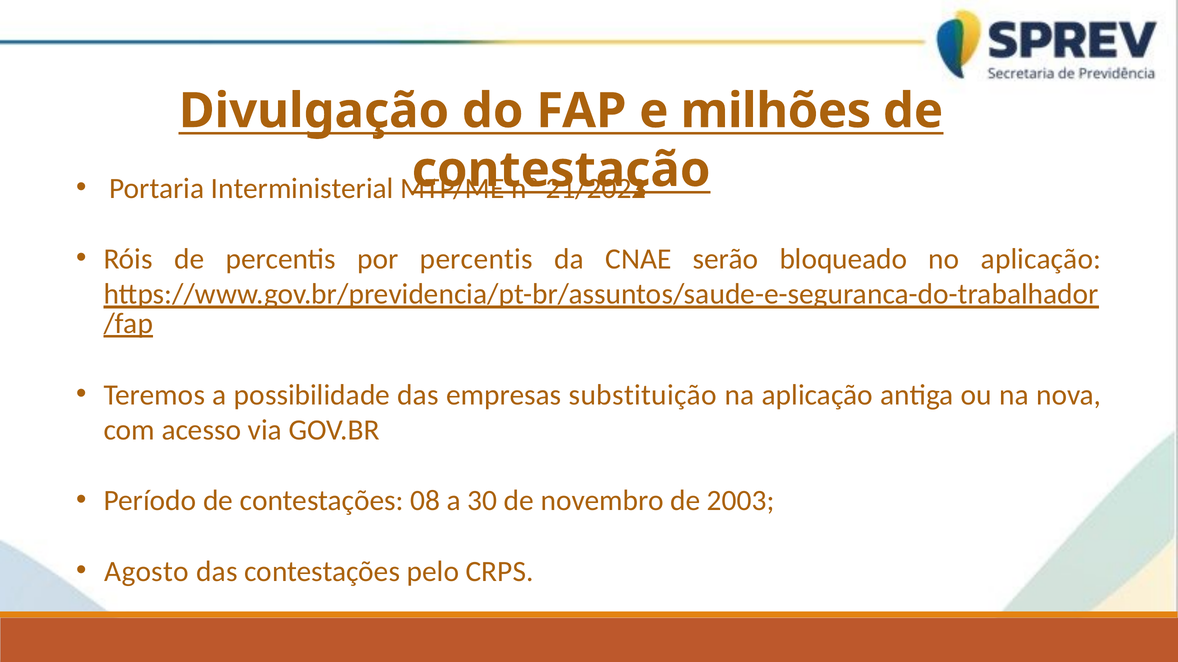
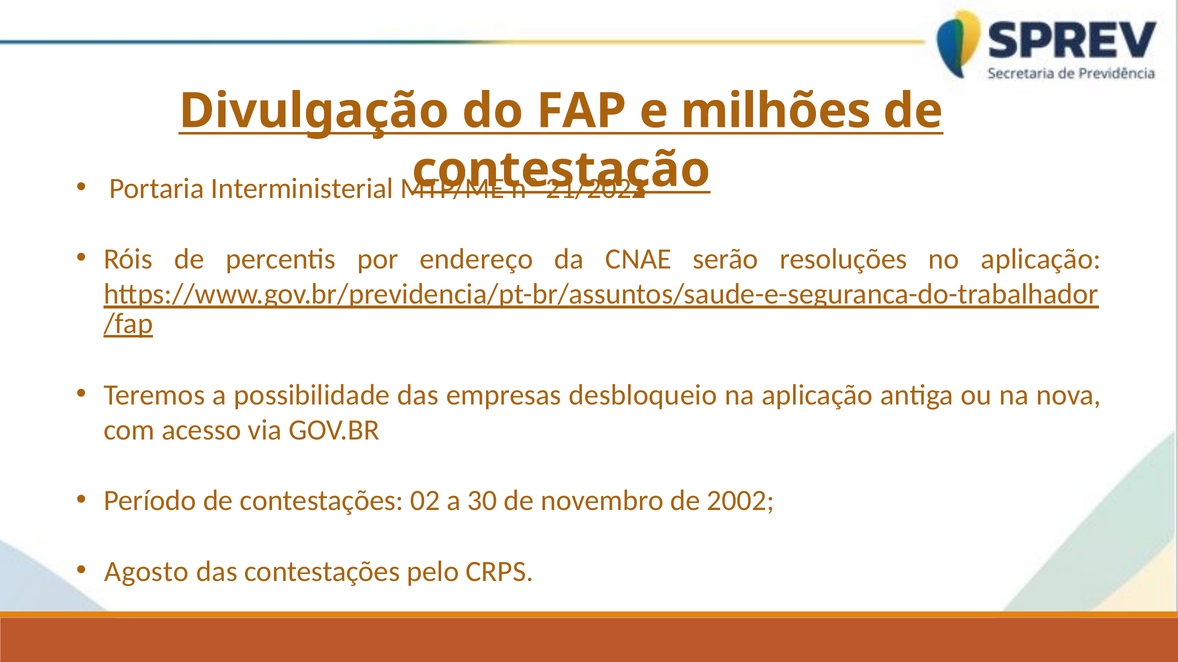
por percentis: percentis -> endereço (476, 259)
bloqueado: bloqueado -> resoluções (843, 259)
substituição: substituição -> desbloqueio (643, 395)
08: 08 -> 02 (425, 501)
2003: 2003 -> 2002 (741, 501)
